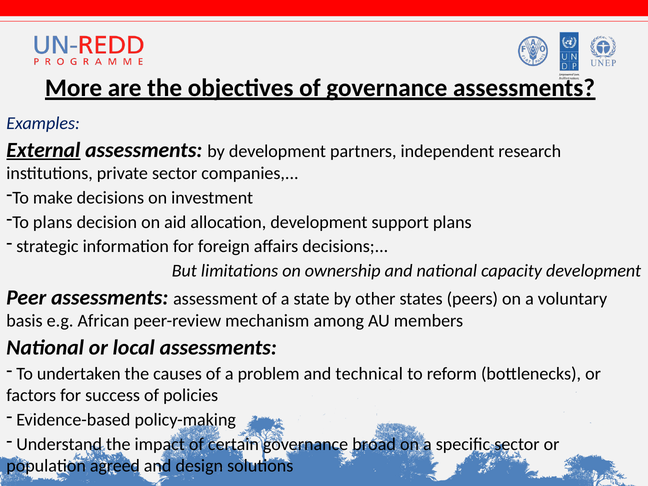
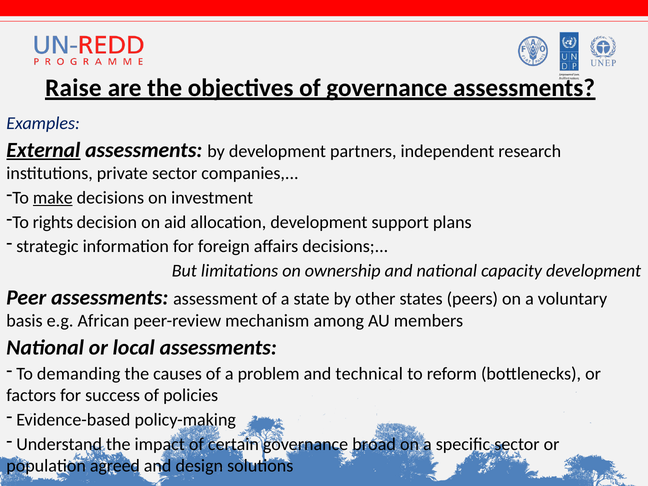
More: More -> Raise (73, 88)
make underline: none -> present (53, 198)
To plans: plans -> rights (53, 222)
undertaken: undertaken -> demanding (79, 374)
